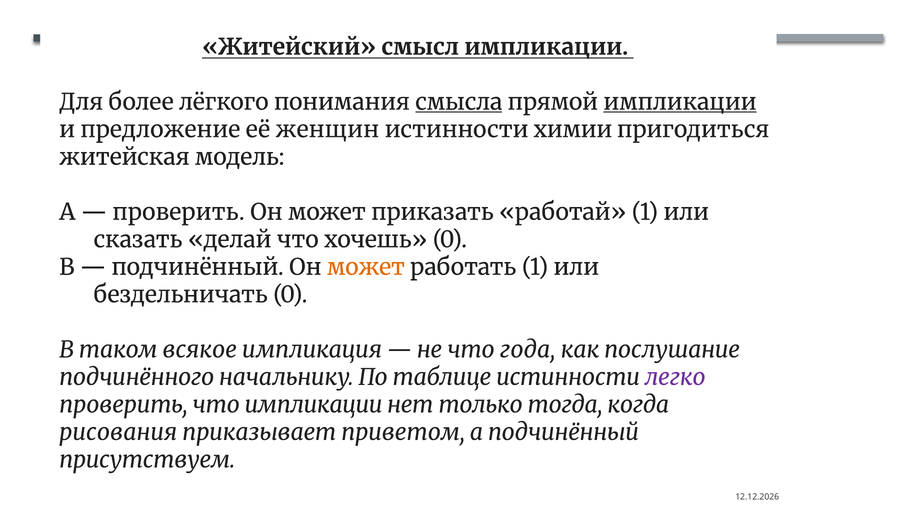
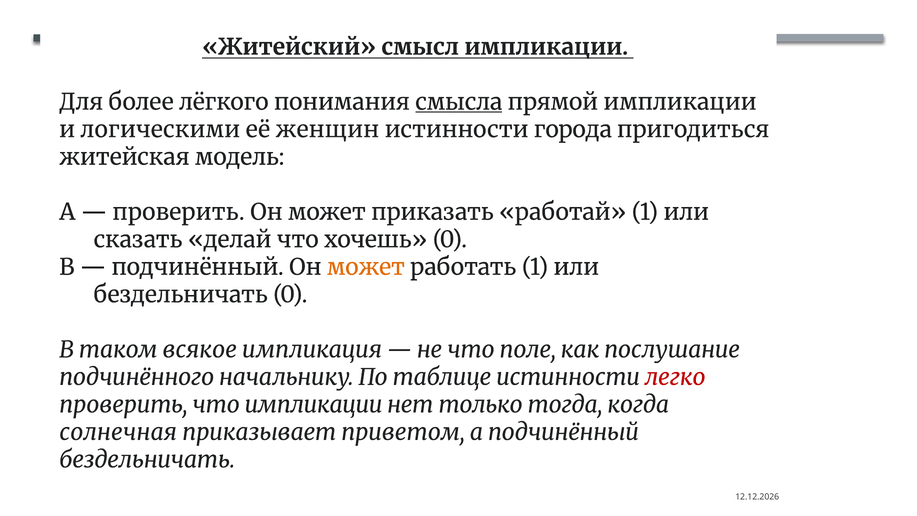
импликации underline: present -> none (680, 102)
предложение: предложение -> логическими (160, 130)
химии: химии -> города (573, 130)
года: года -> поле (528, 350)
легко colour: purple -> red (675, 377)
рисования: рисования -> солнечная (118, 432)
присутствуем: присутствуем -> бездельничать (147, 460)
